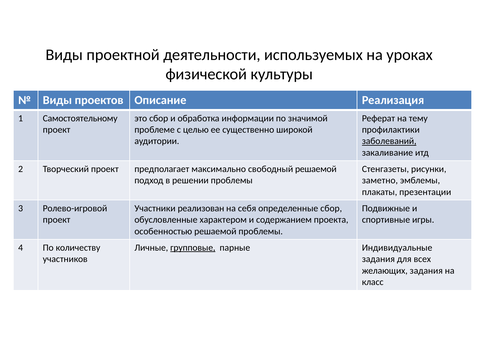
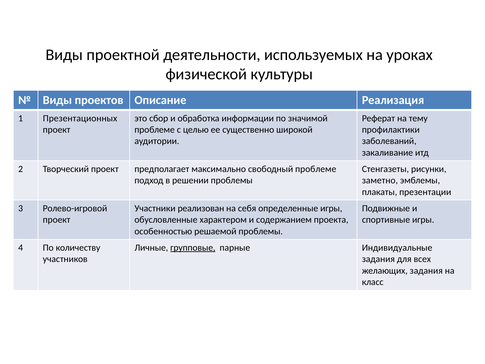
Самостоятельному: Самостоятельному -> Презентационных (80, 118)
заболеваний underline: present -> none (389, 141)
свободный решаемой: решаемой -> проблеме (316, 169)
определенные сбор: сбор -> игры (331, 208)
